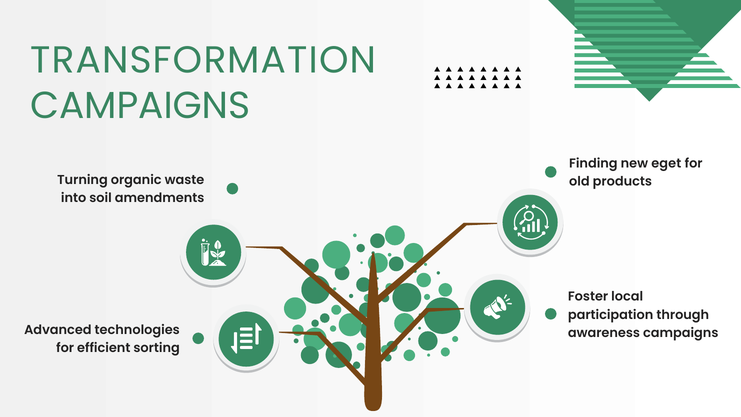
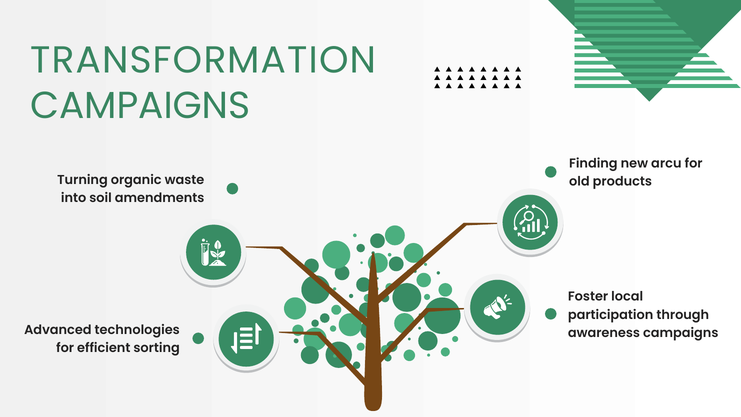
eget: eget -> arcu (666, 164)
